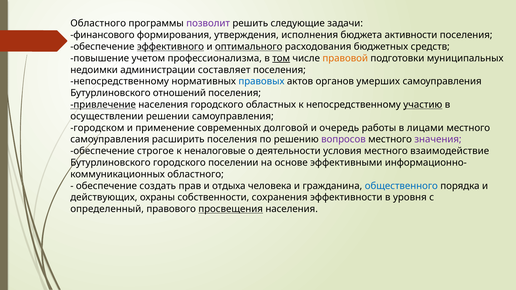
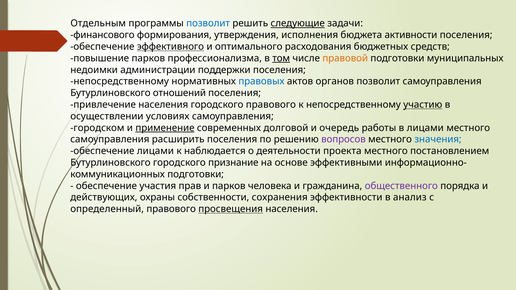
Областного: Областного -> Отдельным (98, 23)
позволит colour: purple -> blue (208, 23)
следующие underline: none -> present (298, 23)
оптимального underline: present -> none (249, 47)
повышение учетом: учетом -> парков (148, 58)
составляет: составляет -> поддержки (224, 70)
органов умерших: умерших -> позволит (378, 82)
привлечение underline: present -> none (103, 105)
городского областных: областных -> правового (271, 105)
решении: решении -> условиях (168, 116)
применение underline: none -> present (165, 128)
значения colour: purple -> blue (438, 140)
обеспечение строгое: строгое -> лицами (155, 151)
неналоговые: неналоговые -> наблюдается (215, 151)
условия: условия -> проекта (342, 151)
взаимодействие: взаимодействие -> постановлением (450, 151)
поселении: поселении -> признание (233, 163)
областного: областного -> подготовки (196, 174)
создать: создать -> участия (158, 186)
и отдыха: отдыха -> парков (229, 186)
общественного colour: blue -> purple (401, 186)
уровня: уровня -> анализ (410, 198)
